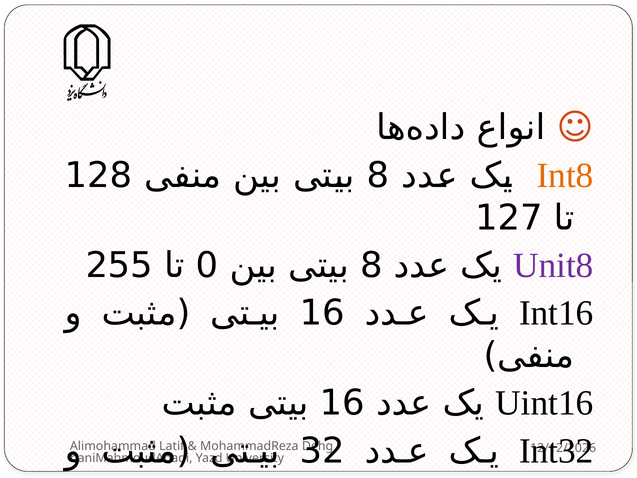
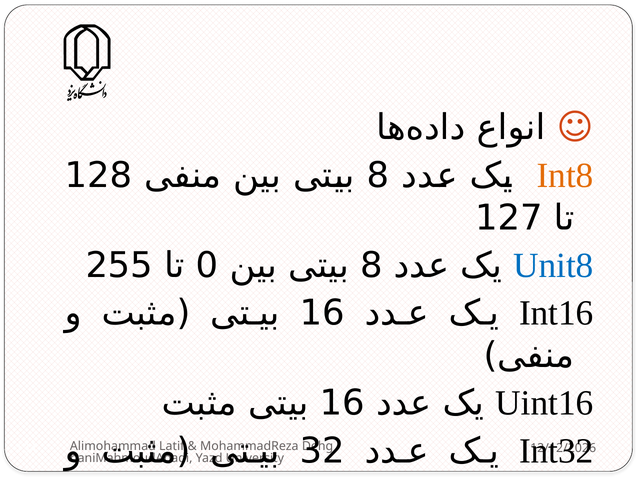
Unit8 colour: purple -> blue (553, 265)
